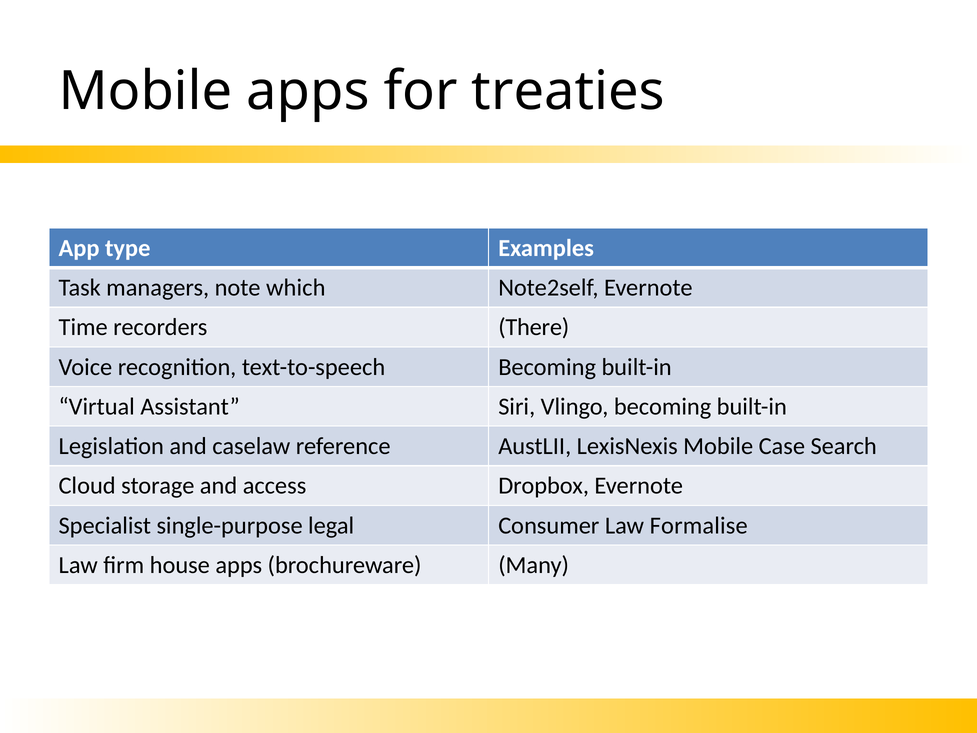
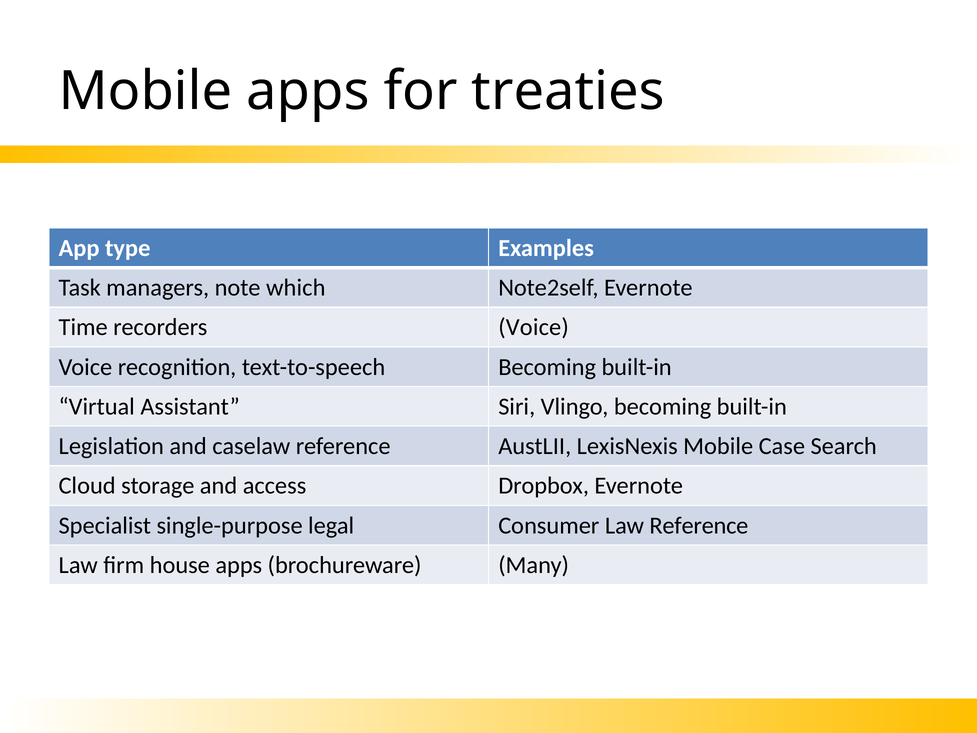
recorders There: There -> Voice (534, 327)
Law Formalise: Formalise -> Reference (699, 525)
